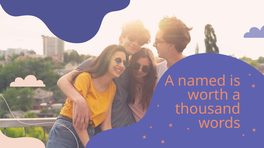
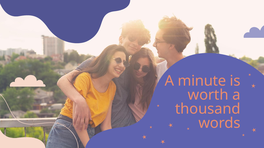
named: named -> minute (202, 81)
